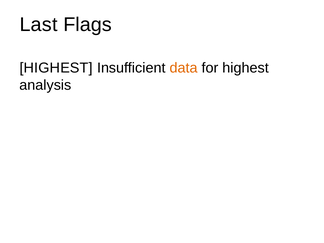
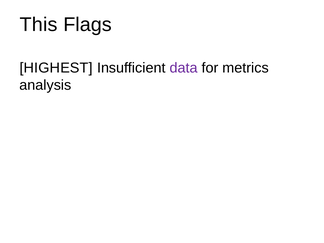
Last: Last -> This (39, 25)
data colour: orange -> purple (184, 68)
for highest: highest -> metrics (246, 68)
